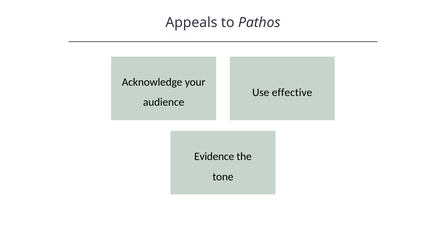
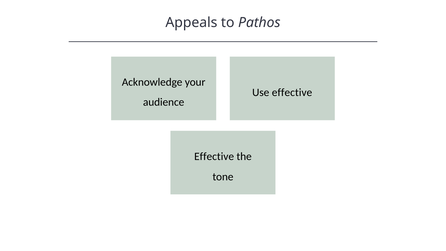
Evidence: Evidence -> Effective (214, 157)
